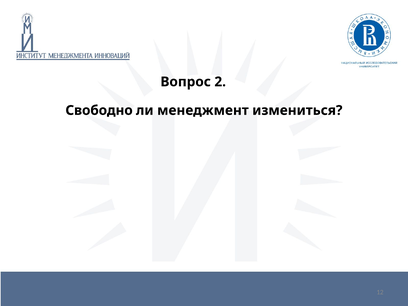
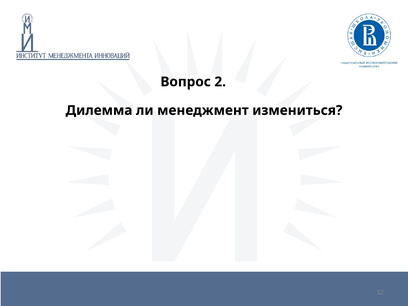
Свободно: Свободно -> Дилемма (99, 110)
